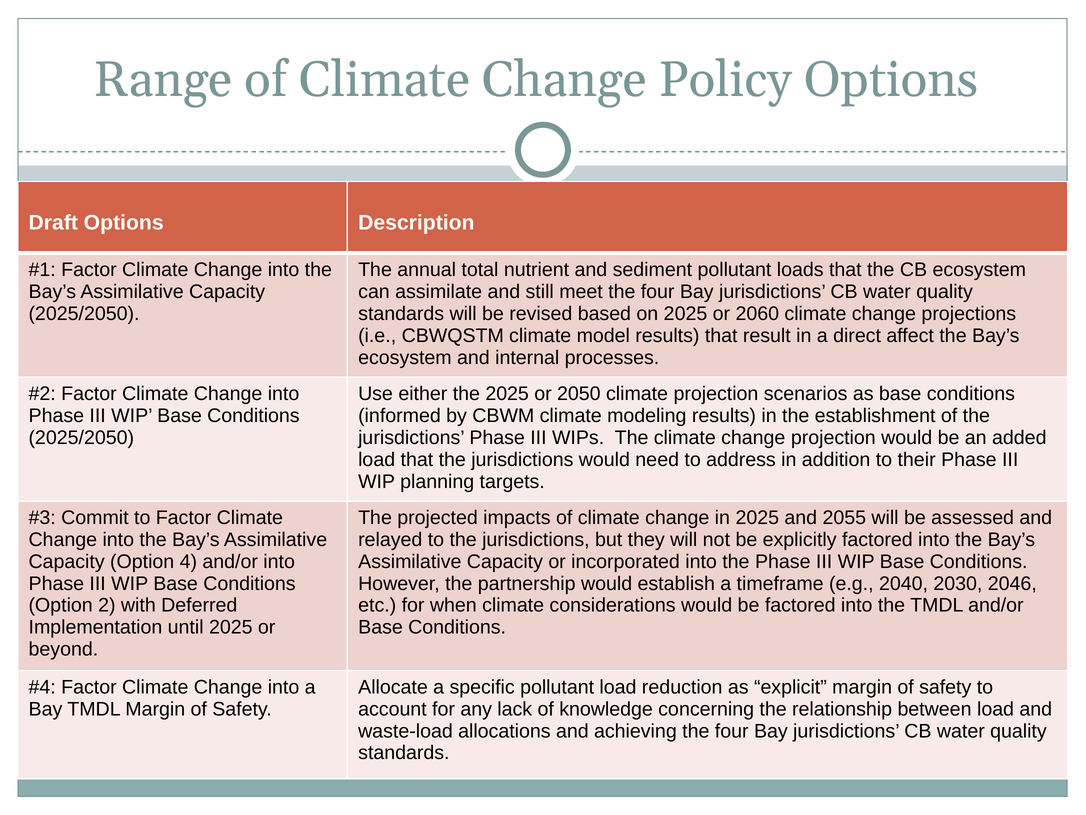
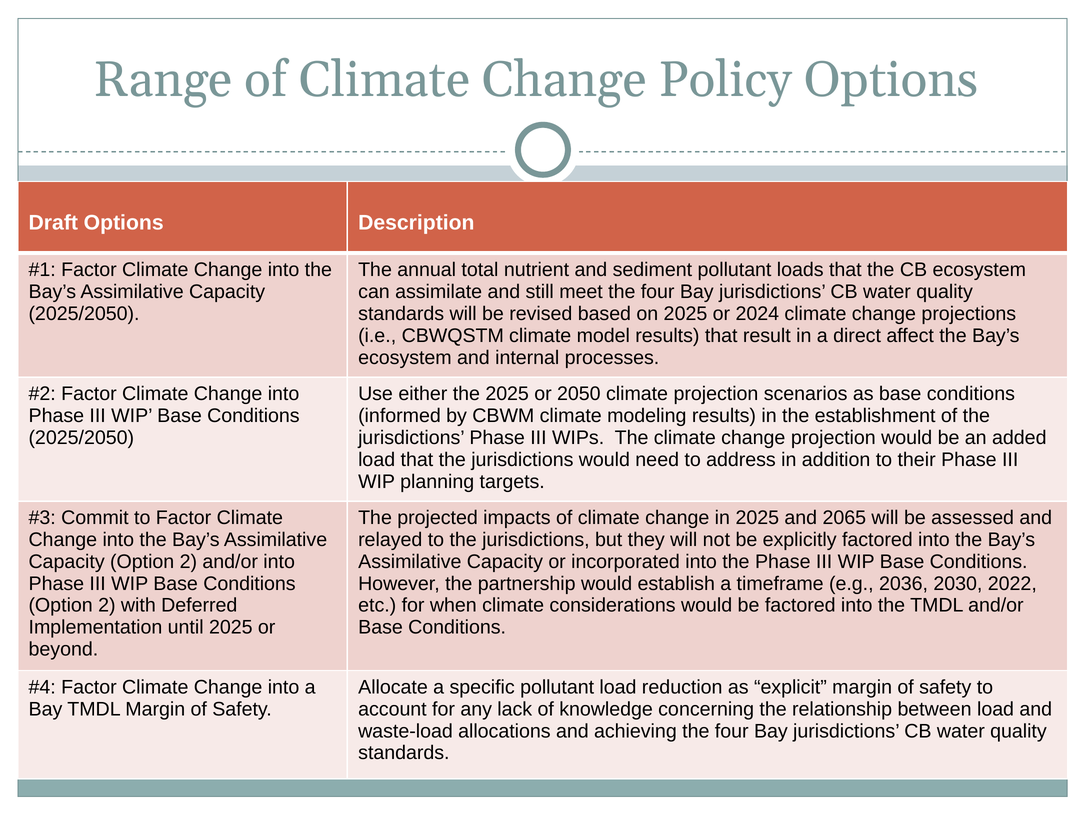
2060: 2060 -> 2024 (757, 314)
2055: 2055 -> 2065 (844, 518)
Capacity Option 4: 4 -> 2 (188, 561)
2040: 2040 -> 2036 (904, 583)
2046: 2046 -> 2022 (1012, 583)
